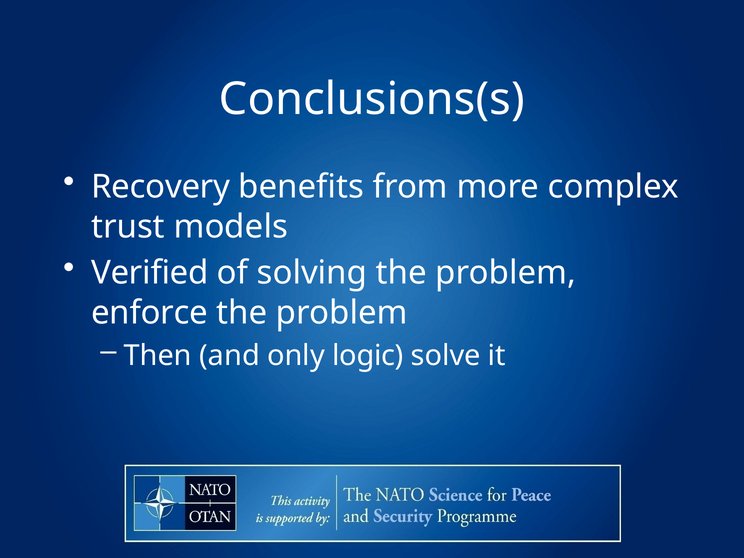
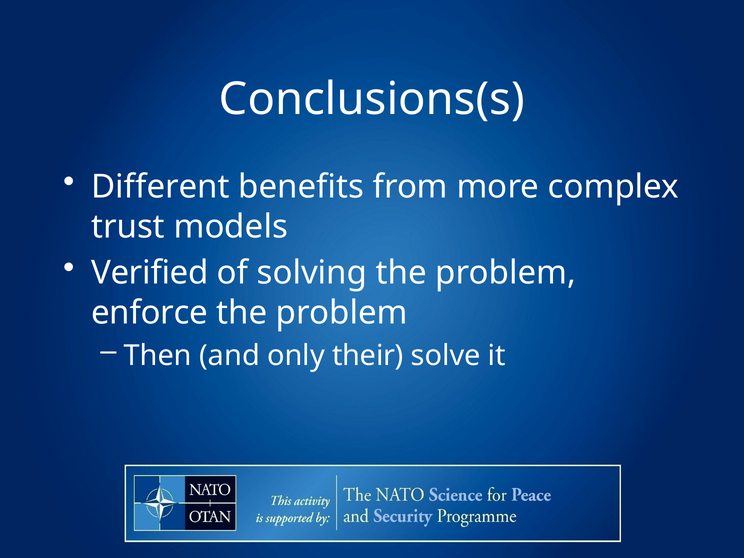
Recovery: Recovery -> Different (160, 187)
logic: logic -> their (368, 355)
